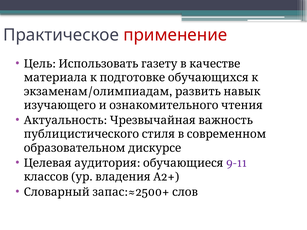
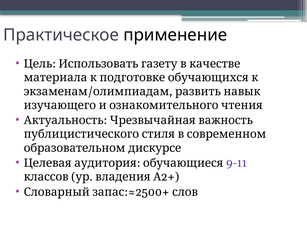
применение colour: red -> black (175, 35)
